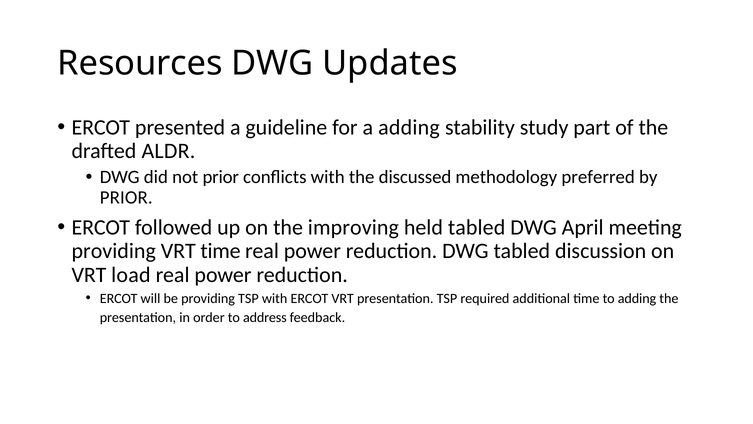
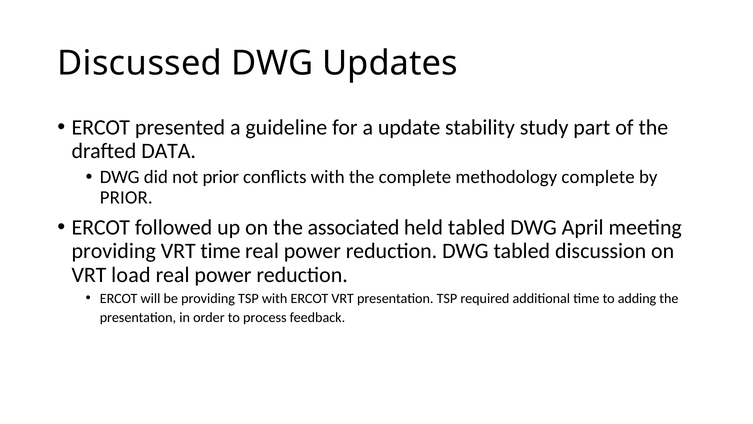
Resources: Resources -> Discussed (140, 63)
a adding: adding -> update (409, 127)
ALDR: ALDR -> DATA (169, 151)
the discussed: discussed -> complete (415, 177)
methodology preferred: preferred -> complete (598, 177)
improving: improving -> associated (354, 227)
address: address -> process (265, 317)
